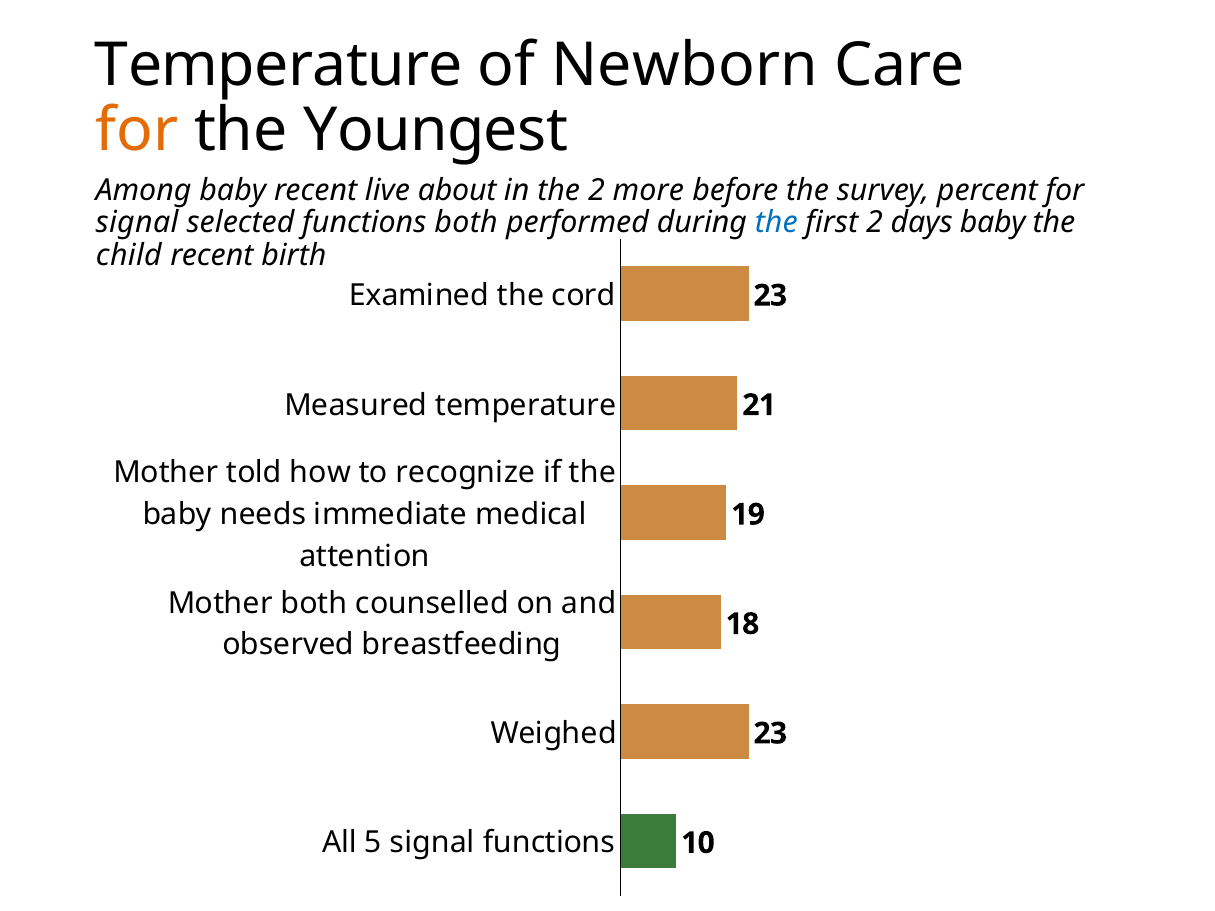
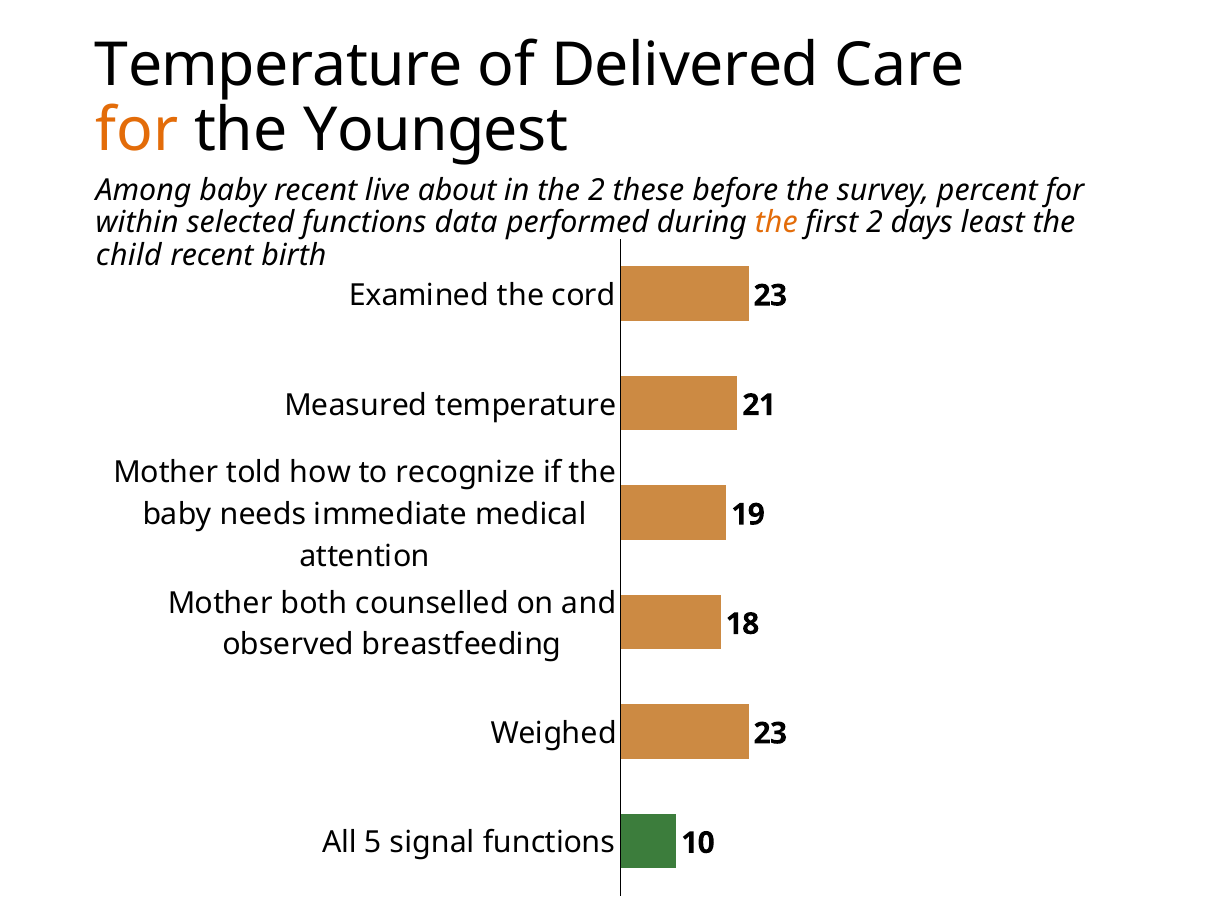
Newborn: Newborn -> Delivered (685, 65)
more: more -> these (648, 190)
signal: signal -> within (137, 223)
functions both: both -> data (466, 223)
the colour: blue -> orange (776, 223)
days baby: baby -> least (993, 223)
